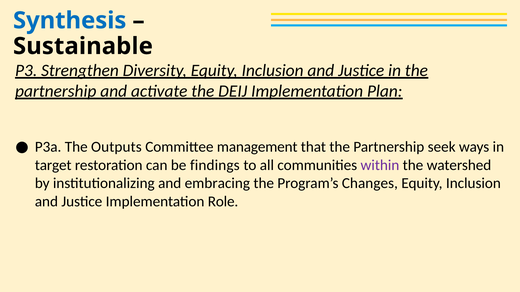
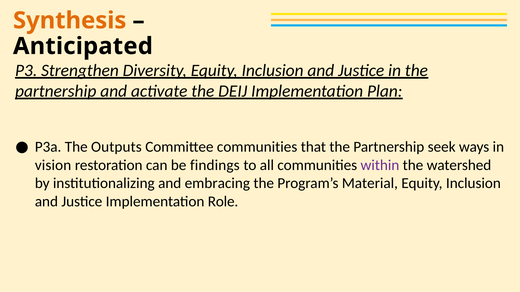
Synthesis colour: blue -> orange (70, 21)
Sustainable: Sustainable -> Anticipated (83, 46)
Committee management: management -> communities (257, 147)
target: target -> vision (53, 165)
Changes: Changes -> Material (370, 184)
